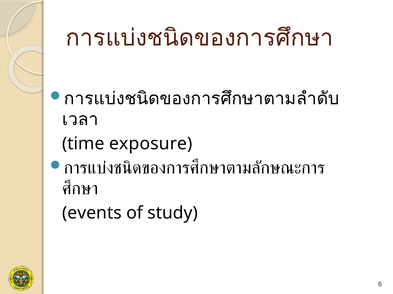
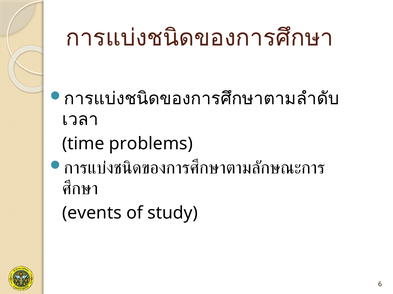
exposure: exposure -> problems (151, 144)
